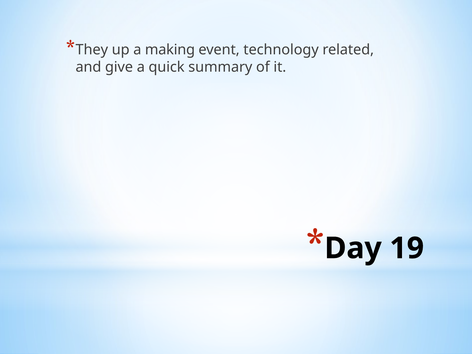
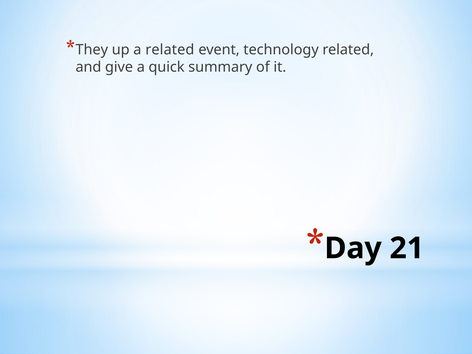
a making: making -> related (170, 50)
19: 19 -> 21 (407, 248)
